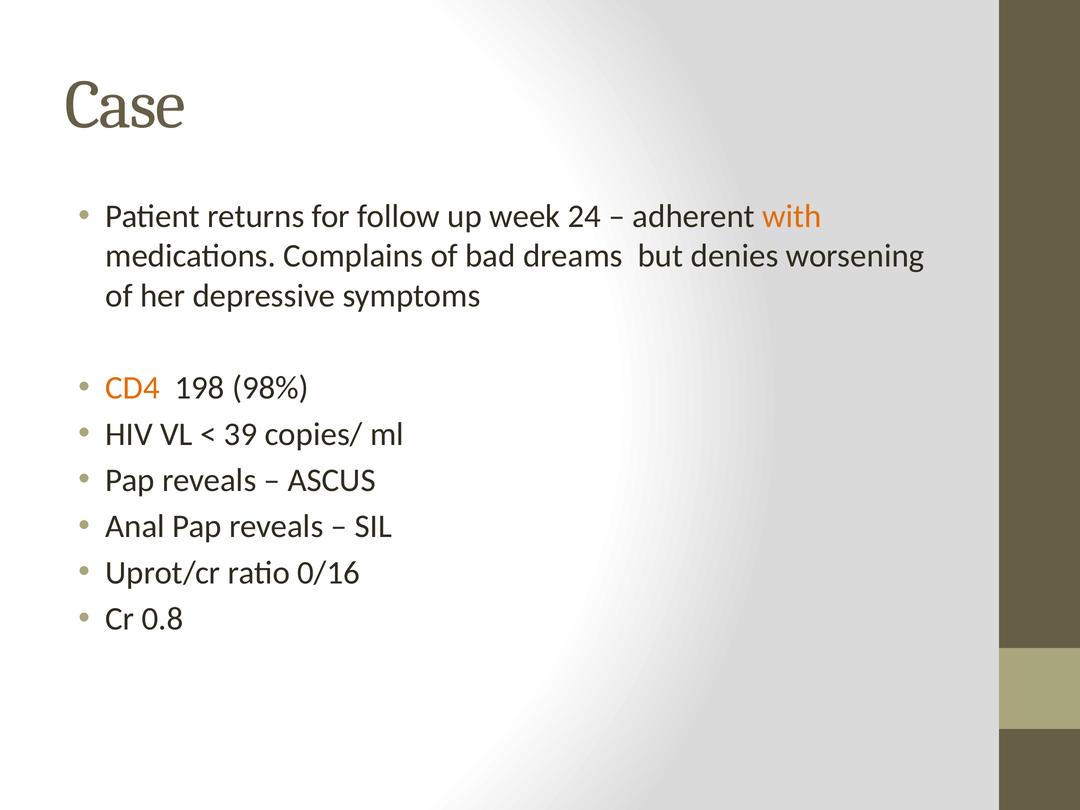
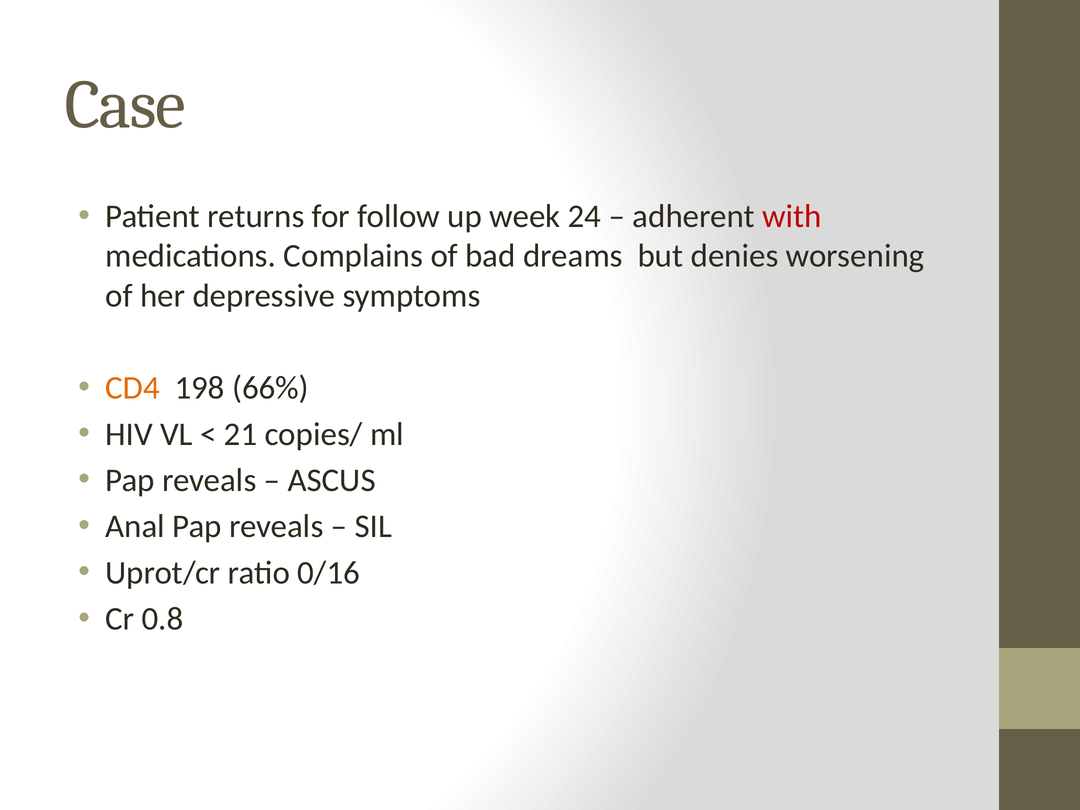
with colour: orange -> red (792, 217)
98%: 98% -> 66% (271, 388)
39: 39 -> 21 (241, 434)
